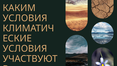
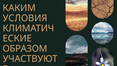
УСЛОВИЯ: УСЛОВИЯ -> ОБРАЗОМ (25, 48)
